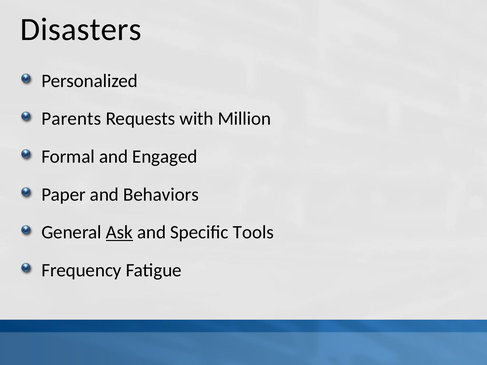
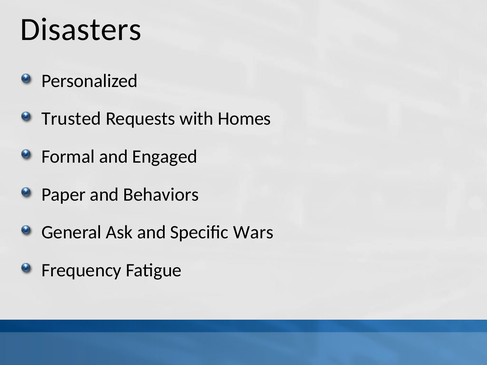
Parents: Parents -> Trusted (71, 119)
Million: Million -> Homes (244, 119)
Ask underline: present -> none (119, 232)
Tools: Tools -> Wars (253, 232)
